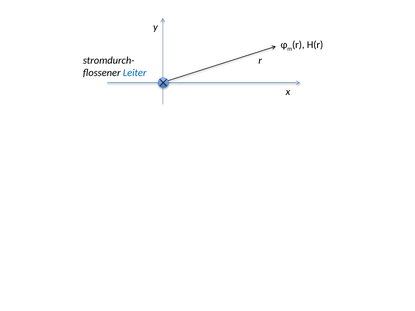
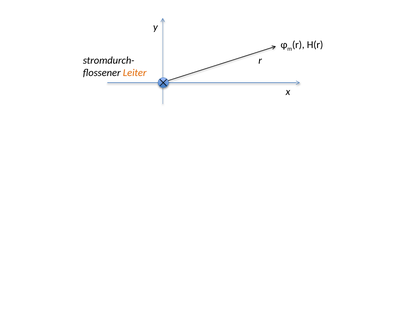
Leiter colour: blue -> orange (135, 73)
